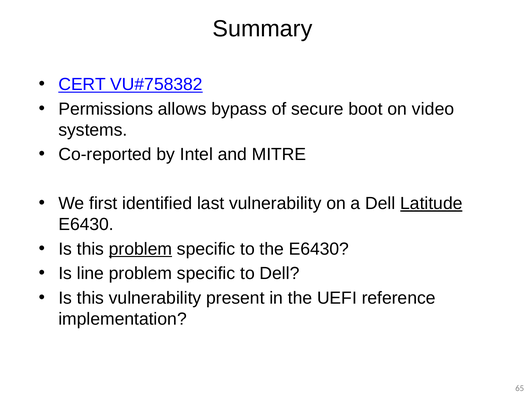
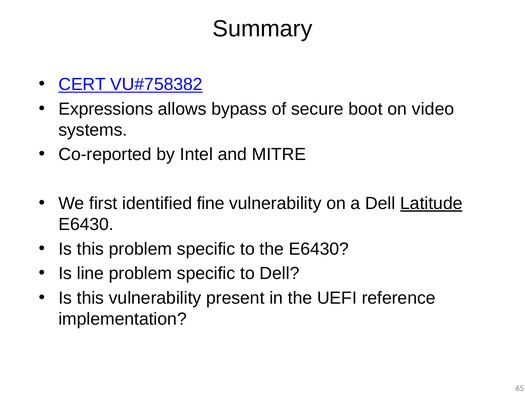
Permissions: Permissions -> Expressions (106, 109)
last: last -> fine (211, 203)
problem underline: present -> none (140, 249)
